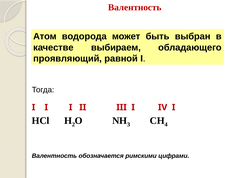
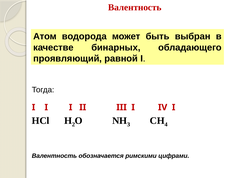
выбираем: выбираем -> бинарных (116, 48)
